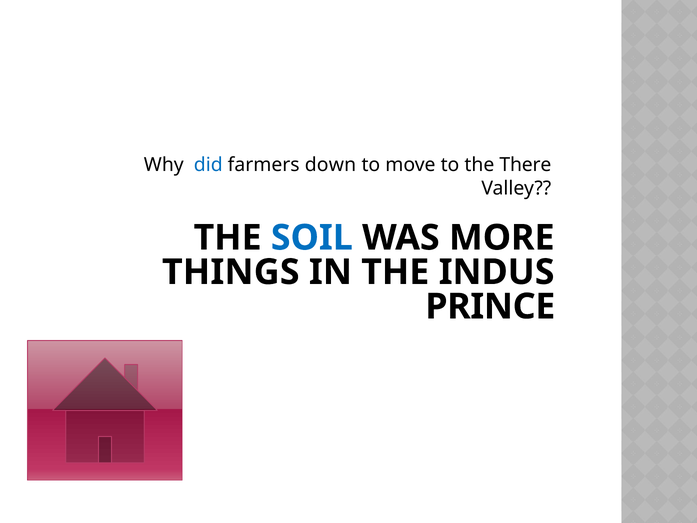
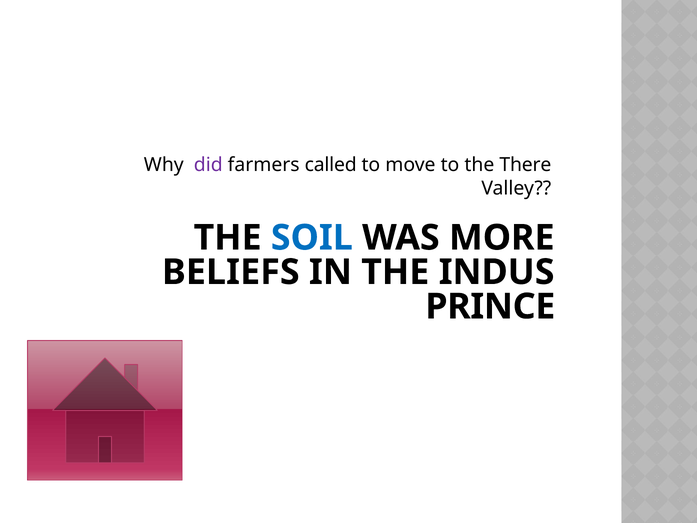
did colour: blue -> purple (208, 165)
down: down -> called (331, 165)
THINGS: THINGS -> BELIEFS (231, 272)
